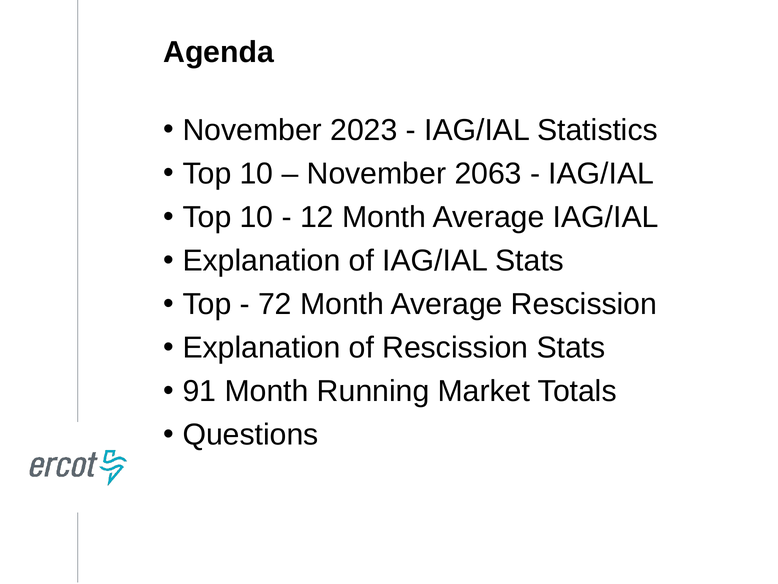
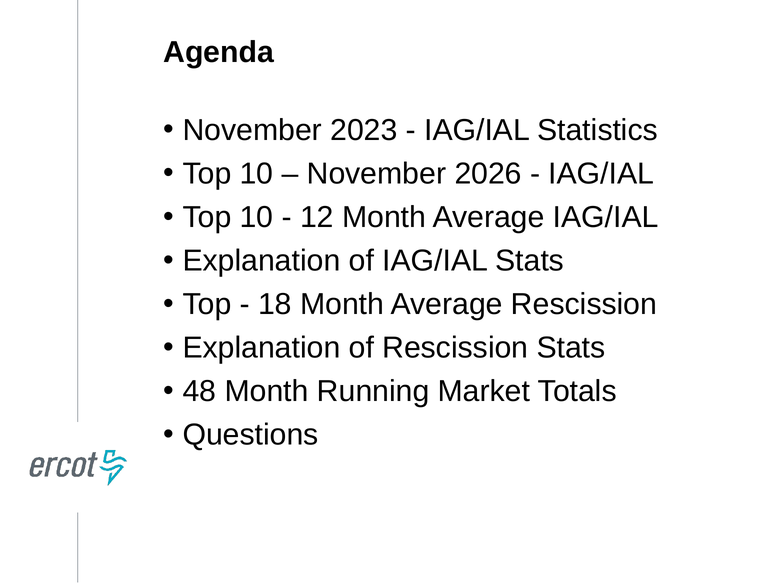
2063: 2063 -> 2026 (488, 174)
72: 72 -> 18 (275, 304)
91: 91 -> 48 (200, 391)
